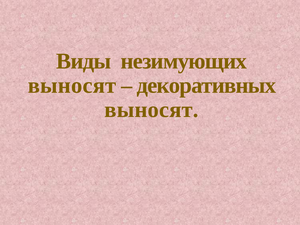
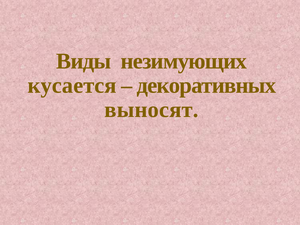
выносят: выносят -> кусается (72, 86)
